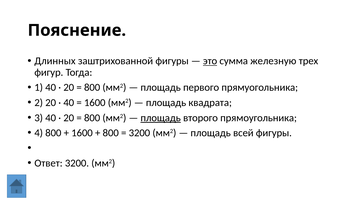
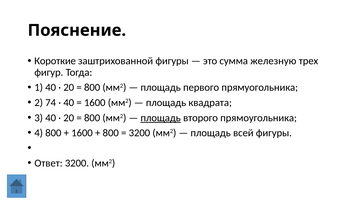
Длинных: Длинных -> Короткие (55, 61)
это underline: present -> none (210, 61)
2 20: 20 -> 74 (51, 103)
